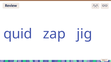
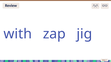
quid: quid -> with (18, 34)
